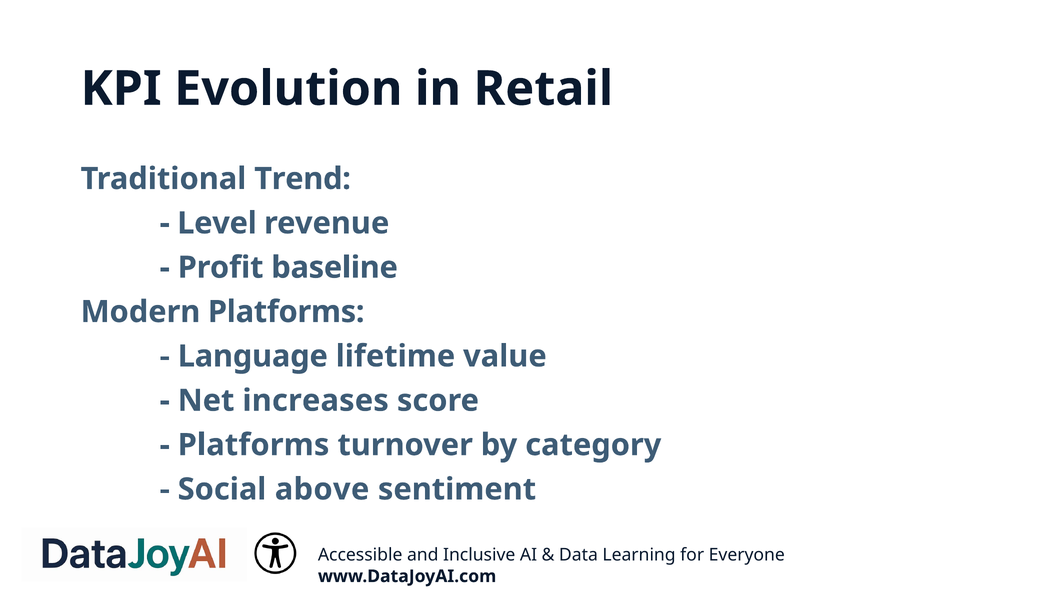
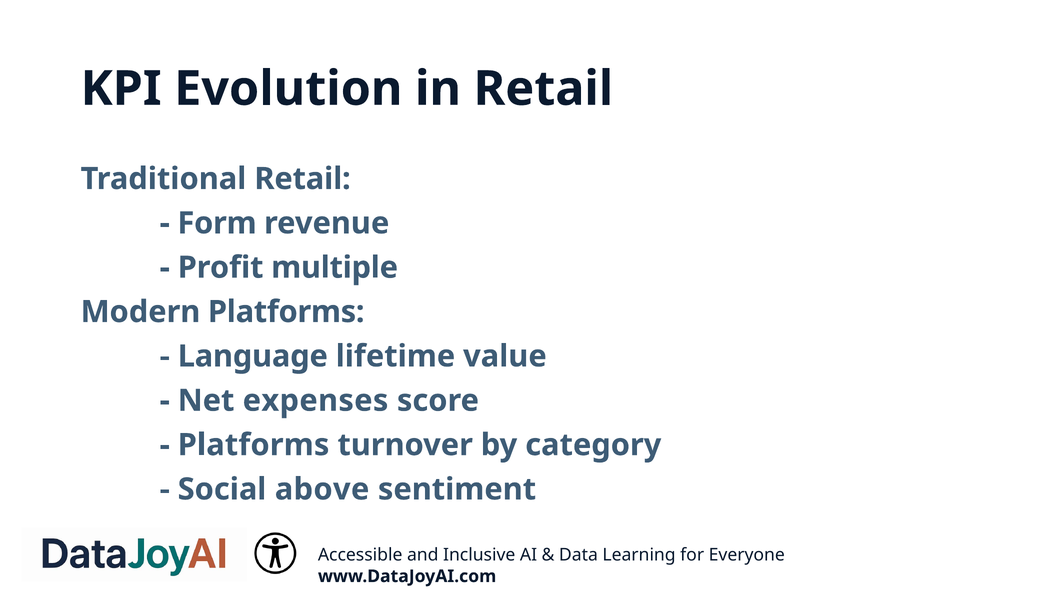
Traditional Trend: Trend -> Retail (303, 179)
Level: Level -> Form (217, 223)
baseline: baseline -> multiple (335, 267)
increases: increases -> expenses (316, 400)
